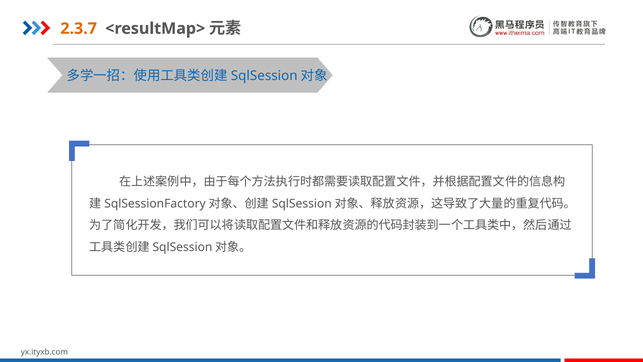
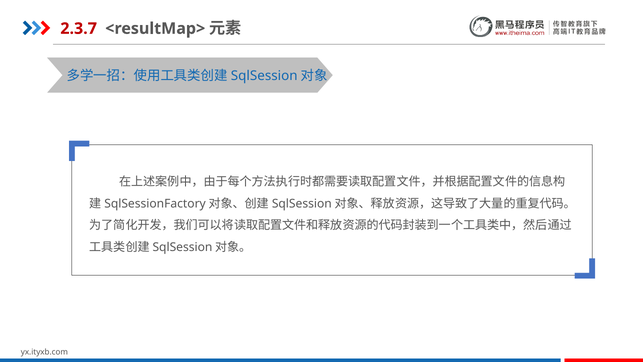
2.3.7 colour: orange -> red (79, 29)
